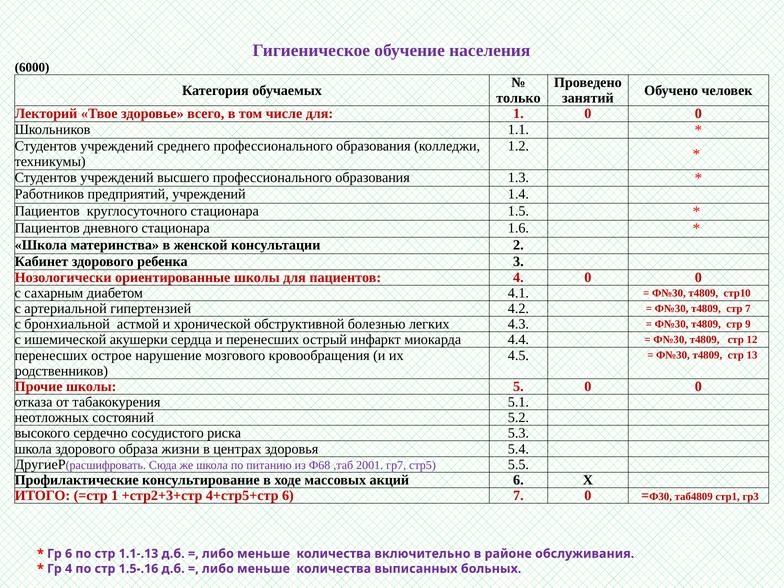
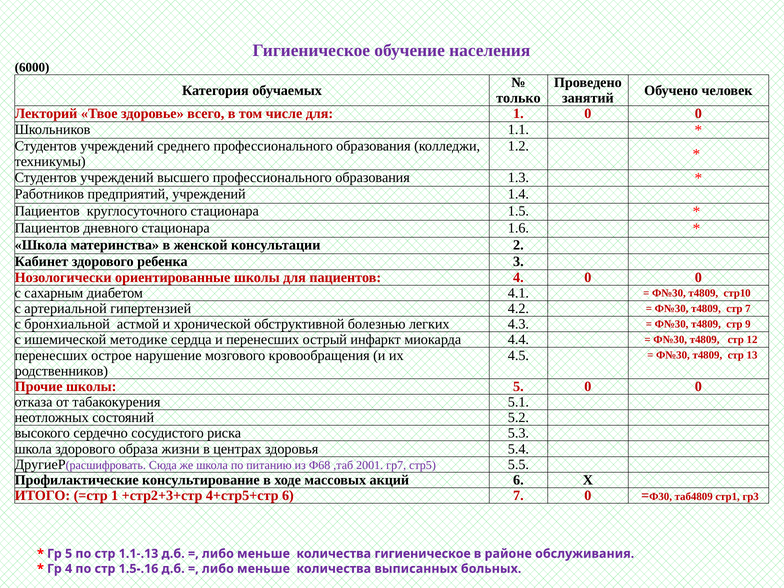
акушерки: акушерки -> методике (139, 340)
Гр 6: 6 -> 5 (69, 554)
количества включительно: включительно -> гигиеническое (423, 554)
